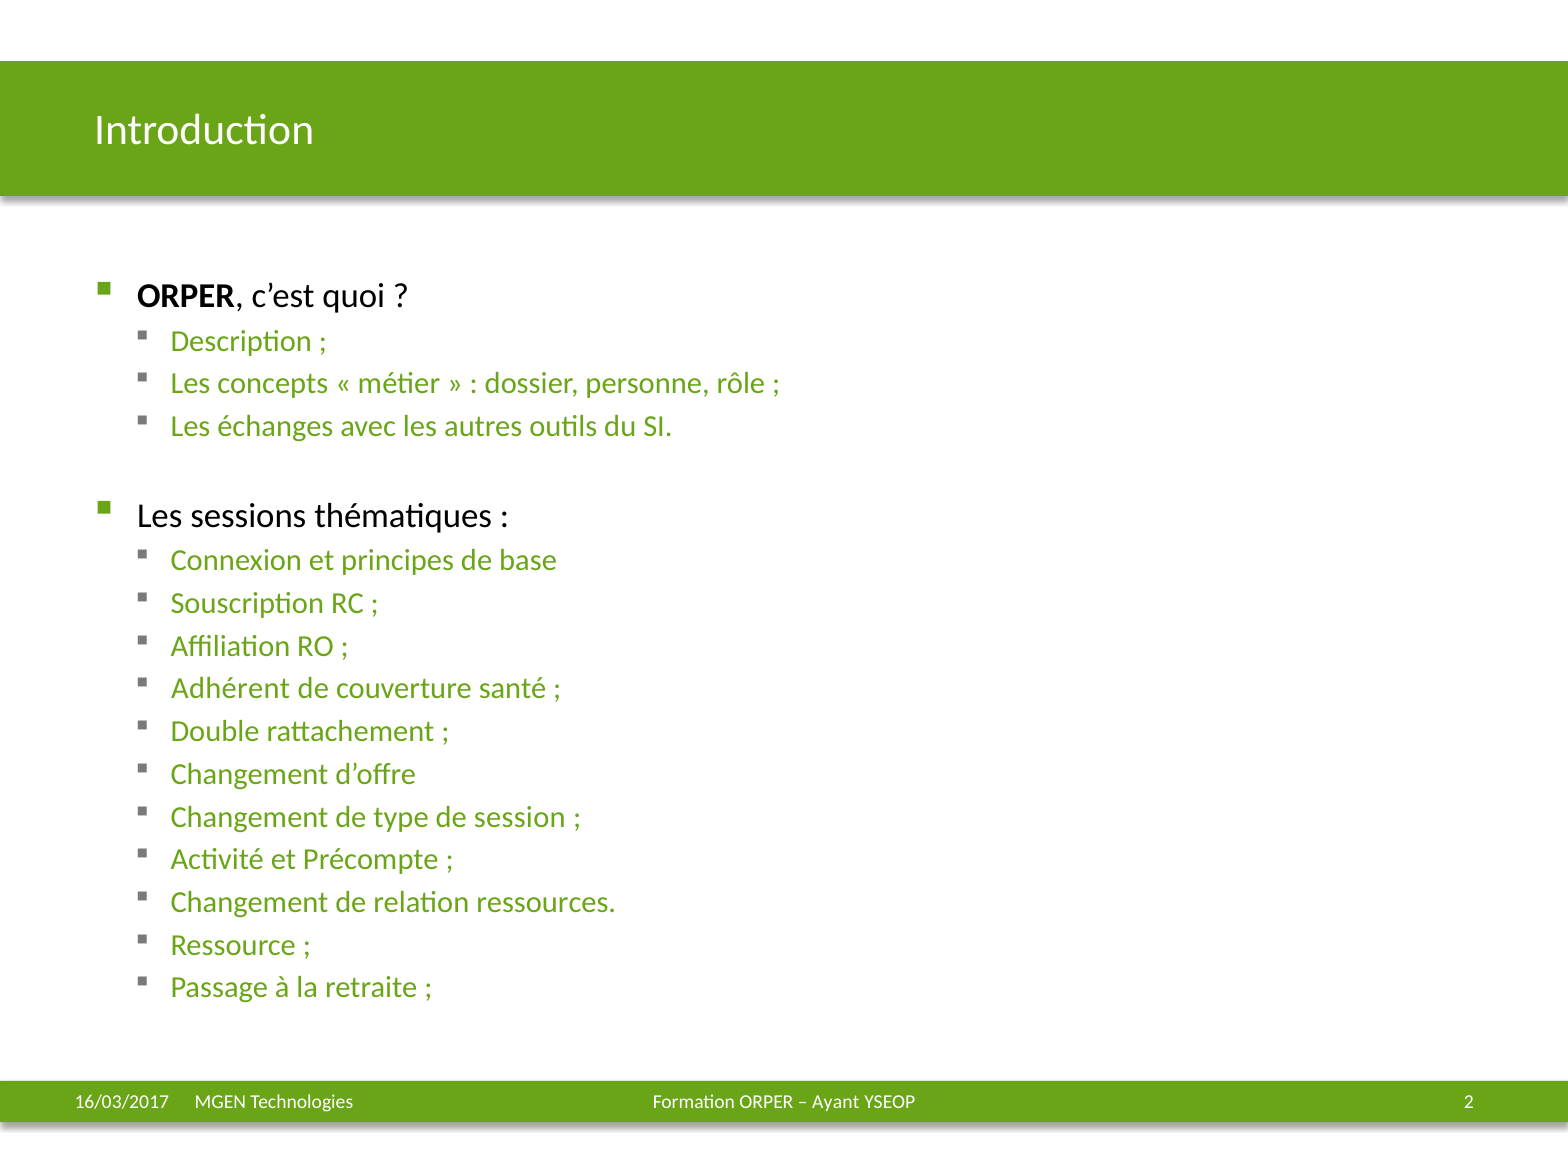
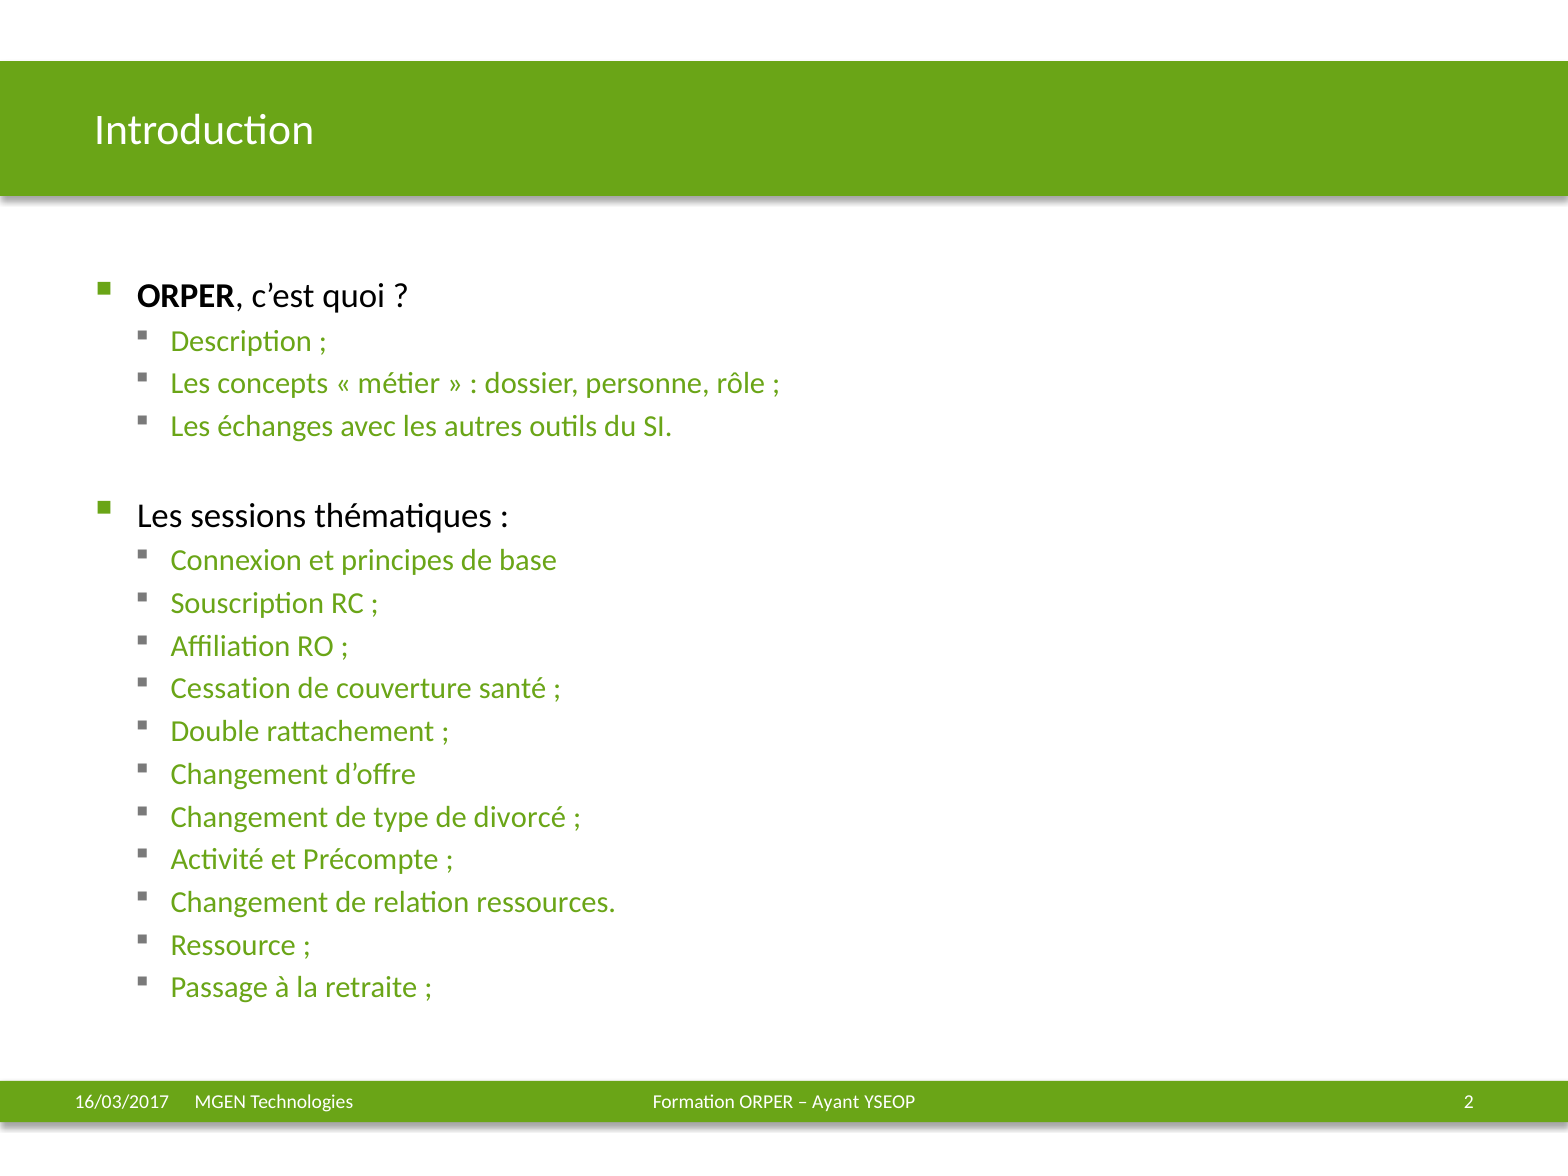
Adhérent: Adhérent -> Cessation (231, 689)
session: session -> divorcé (520, 817)
